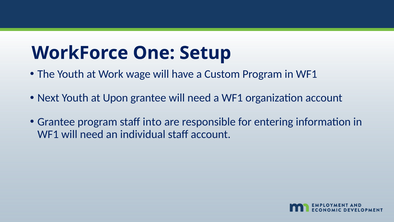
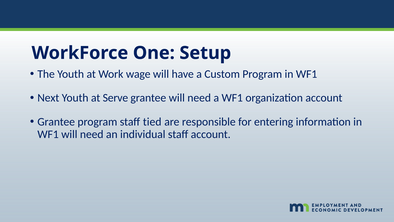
Upon: Upon -> Serve (115, 98)
into: into -> tied (152, 122)
